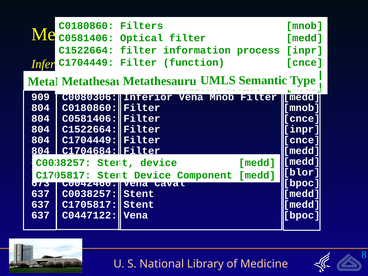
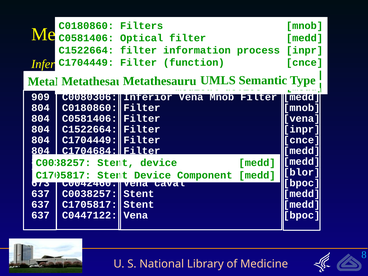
C0581406 Filter cnce: cnce -> vena (302, 119)
